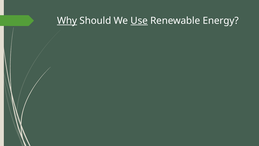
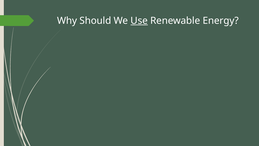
Why underline: present -> none (67, 21)
